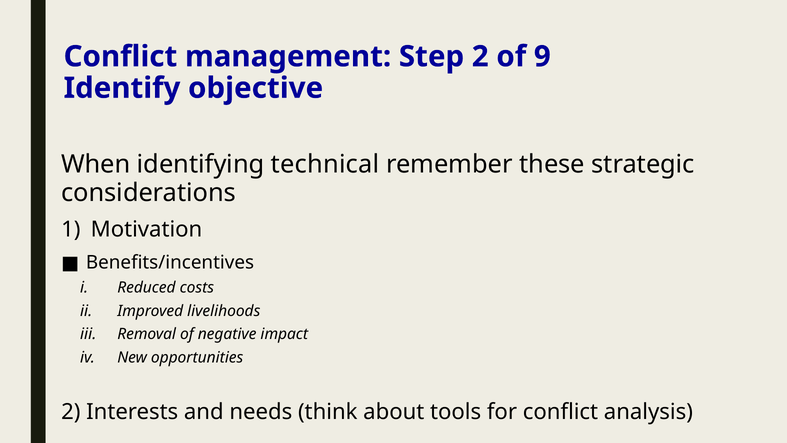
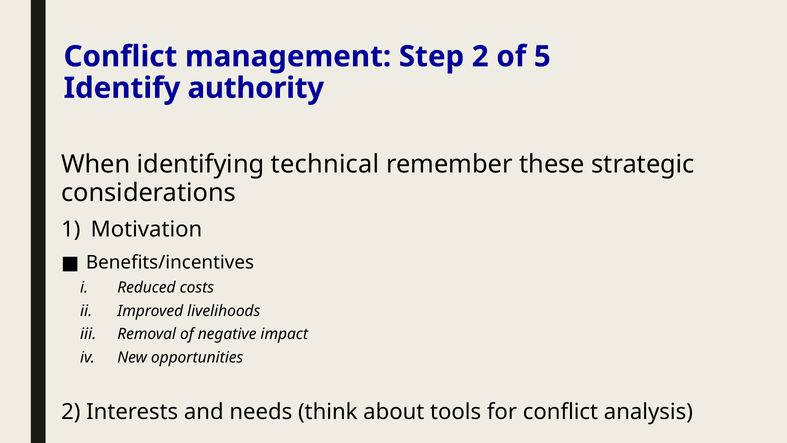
9: 9 -> 5 (542, 57)
objective: objective -> authority (256, 88)
